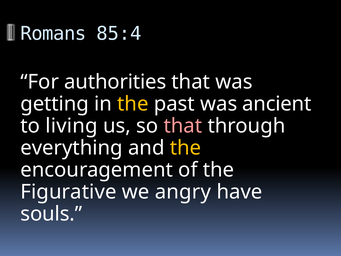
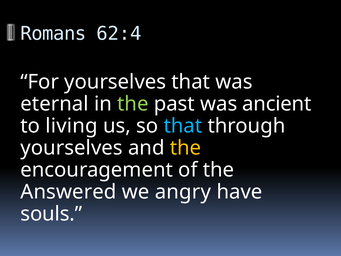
85:4: 85:4 -> 62:4 (119, 33)
For authorities: authorities -> yourselves (115, 82)
getting: getting -> eternal (55, 104)
the colour: yellow -> light green (133, 104)
that colour: pink -> light blue (183, 126)
everything: everything -> yourselves (72, 148)
Figurative: Figurative -> Answered (68, 192)
